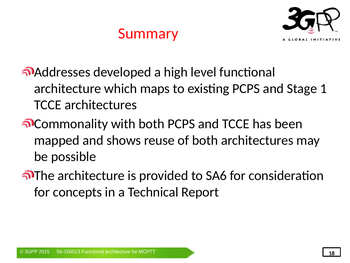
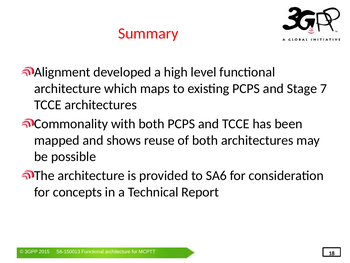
Addresses: Addresses -> Alignment (62, 72)
1: 1 -> 7 (324, 88)
